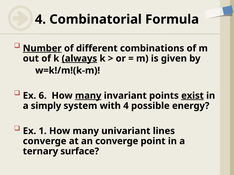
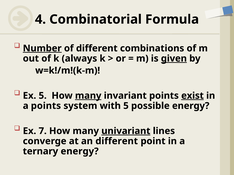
always underline: present -> none (79, 59)
given underline: none -> present (174, 59)
Ex 6: 6 -> 5 (43, 96)
a simply: simply -> points (46, 106)
with 4: 4 -> 5 (126, 106)
1: 1 -> 7 (43, 131)
univariant underline: none -> present (126, 131)
an converge: converge -> different (117, 141)
ternary surface: surface -> energy (80, 152)
